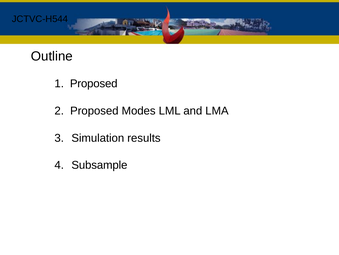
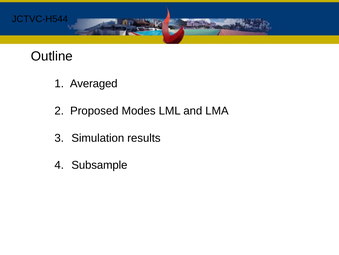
1 Proposed: Proposed -> Averaged (94, 83)
